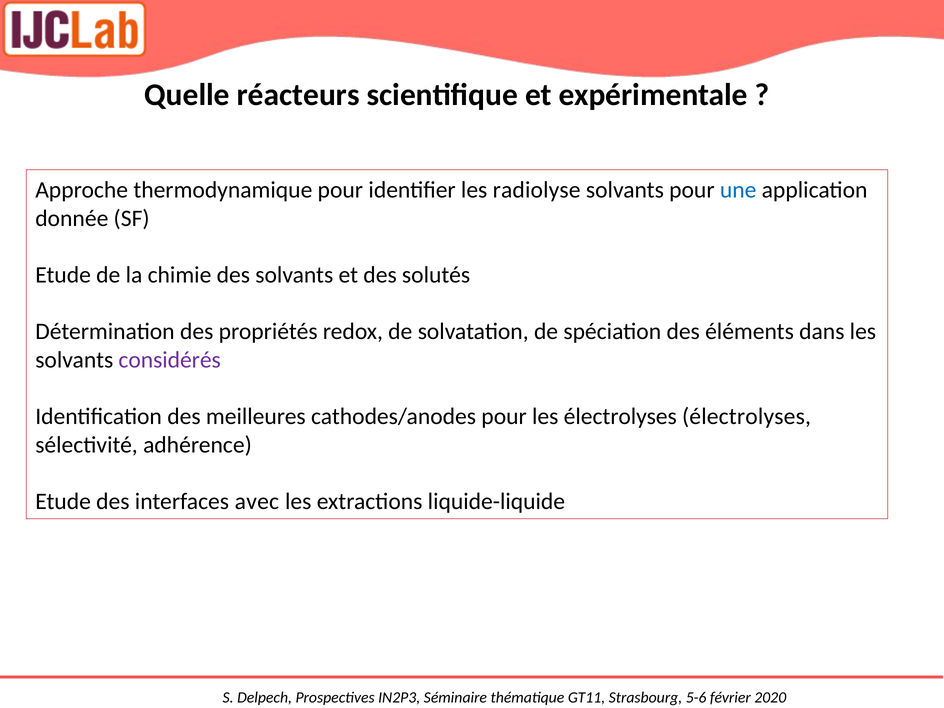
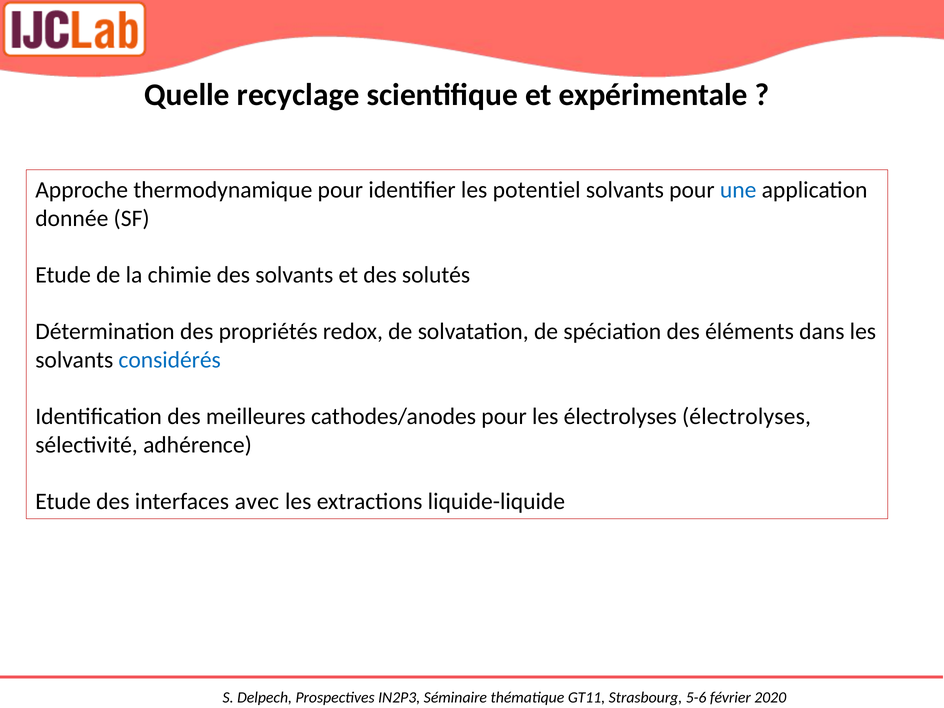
réacteurs: réacteurs -> recyclage (298, 95)
radiolyse: radiolyse -> potentiel (537, 190)
considérés colour: purple -> blue (170, 360)
